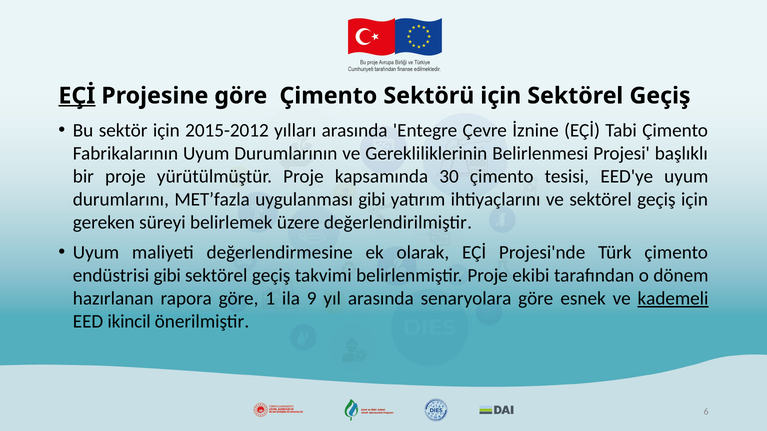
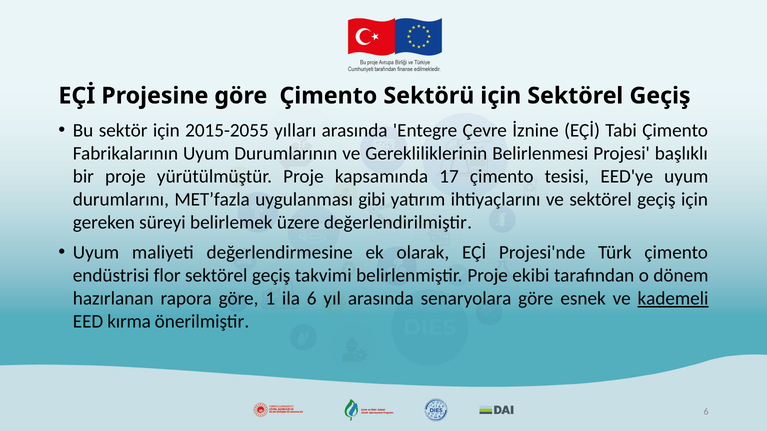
EÇİ underline: present -> none (77, 96)
2015-2012: 2015-2012 -> 2015-2055 (227, 131)
30: 30 -> 17 (449, 177)
endüstrisi gibi: gibi -> flor (167, 276)
ila 9: 9 -> 6 (312, 299)
ikincil: ikincil -> kırma (129, 322)
